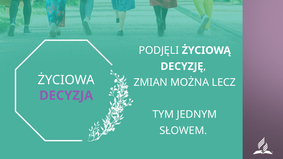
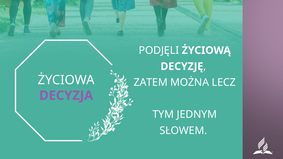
ZMIAN: ZMIAN -> ZATEM (151, 83)
